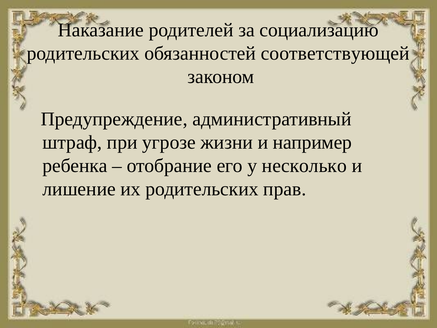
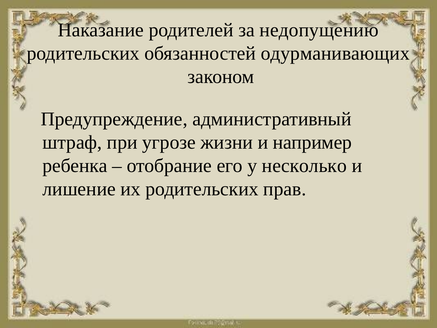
социализацию: социализацию -> недопущению (319, 30)
соответствующей: соответствующей -> одурманивающих (335, 53)
